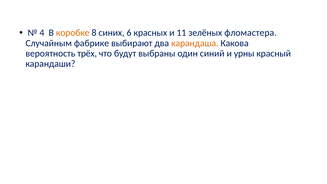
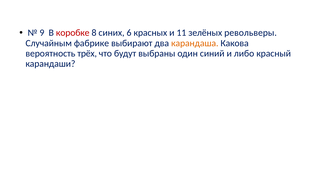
4: 4 -> 9 (42, 33)
коробке colour: orange -> red (73, 33)
фломастера: фломастера -> револьверы (251, 33)
урны: урны -> либо (244, 53)
